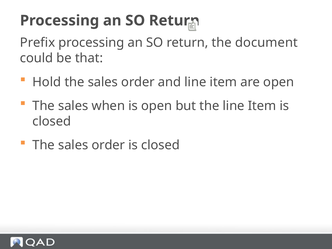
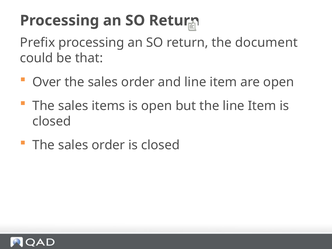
Hold: Hold -> Over (47, 82)
when: when -> items (108, 106)
